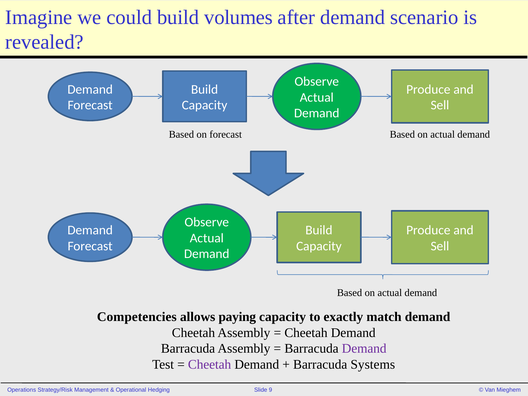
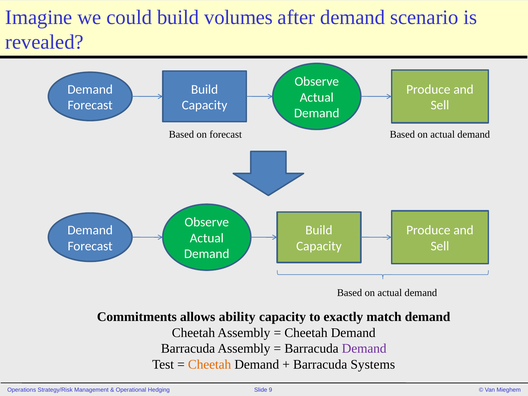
Competencies: Competencies -> Commitments (137, 317)
paying: paying -> ability (237, 317)
Cheetah colour: purple -> orange (210, 364)
